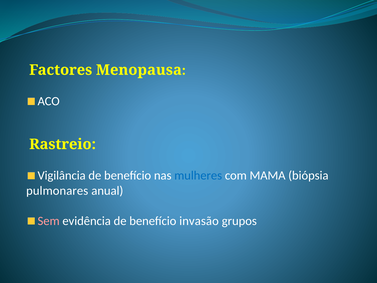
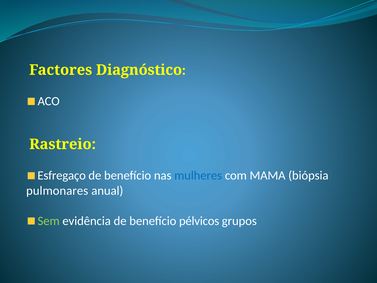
Menopausa: Menopausa -> Diagnóstico (139, 70)
Vigilância: Vigilância -> Esfregaço (62, 175)
Sem colour: pink -> light green (49, 221)
invasão: invasão -> pélvicos (199, 221)
